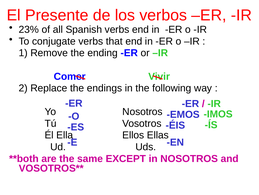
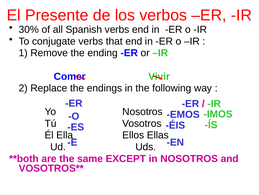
23%: 23% -> 30% (29, 29)
